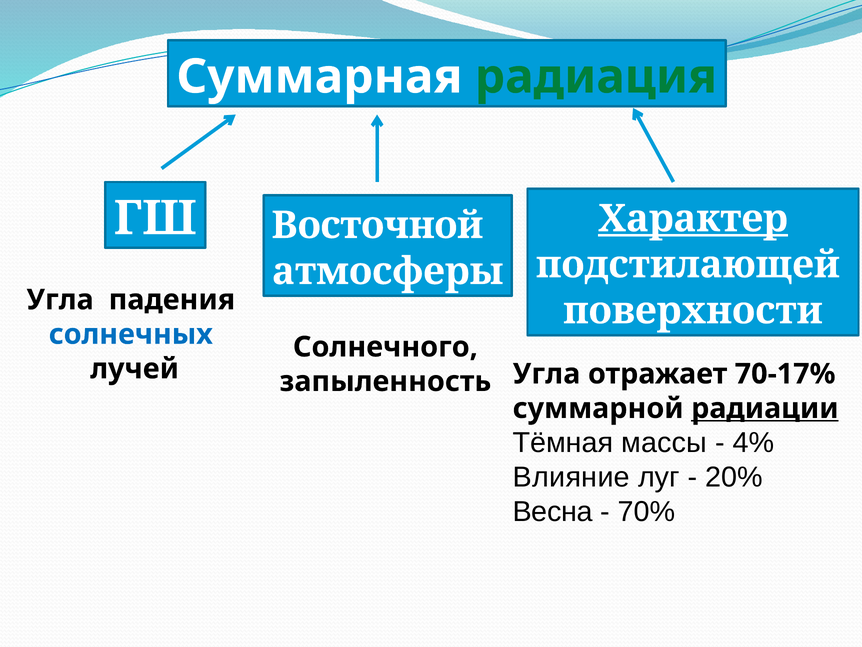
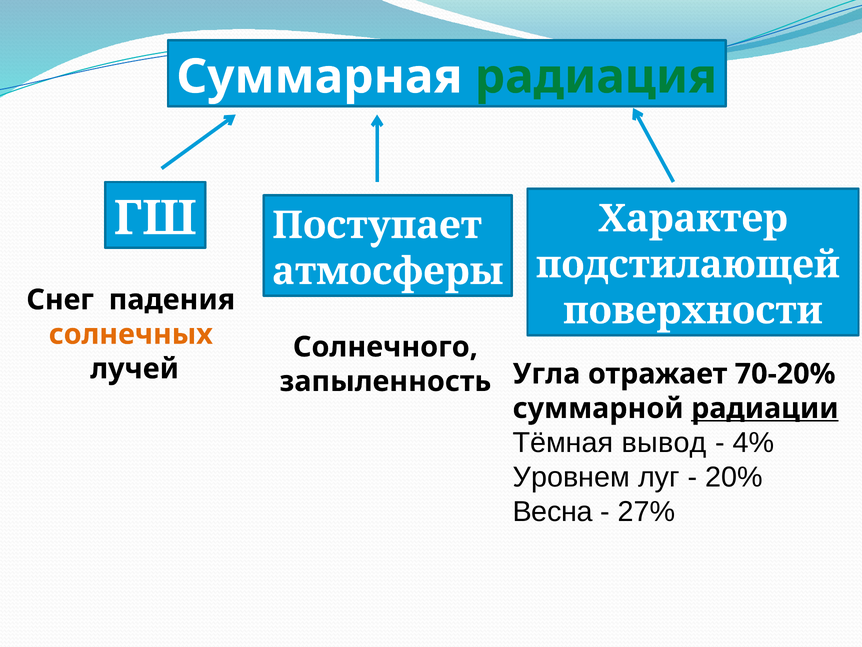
Восточной: Восточной -> Поступает (377, 225)
Характер underline: present -> none (693, 218)
Угла: Угла -> Снег (60, 300)
солнечных colour: blue -> orange (131, 334)
70-17%: 70-17% -> 70-20% (785, 374)
массы: массы -> вывод (664, 443)
Влияние: Влияние -> Уровнем (571, 477)
70%: 70% -> 27% (647, 512)
